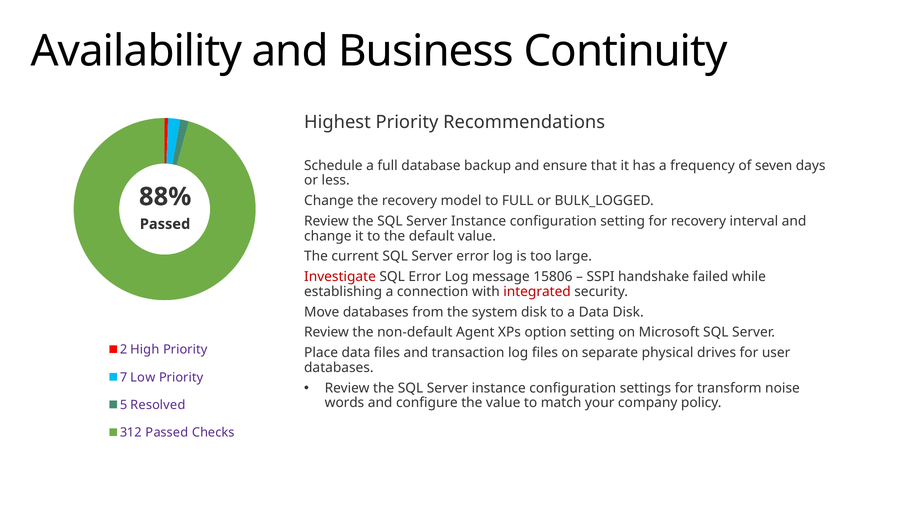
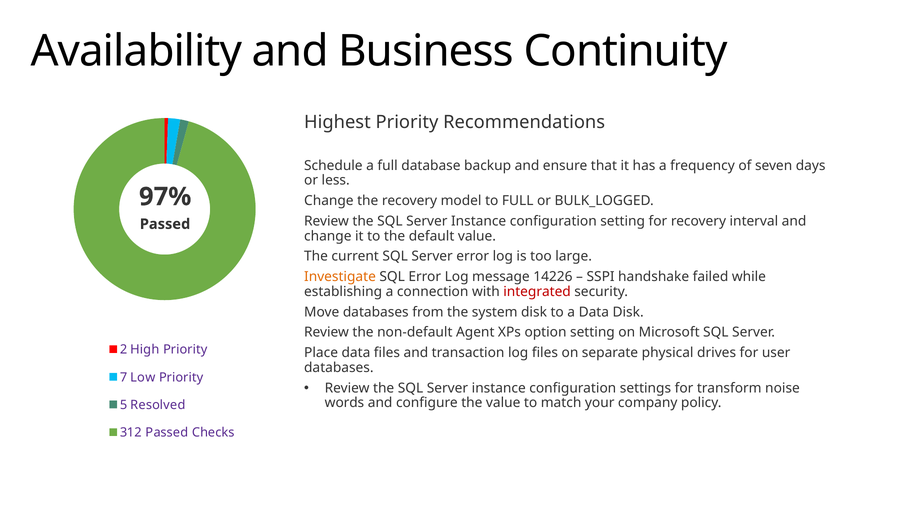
88%: 88% -> 97% (165, 197)
Investigate colour: red -> orange (340, 277)
15806: 15806 -> 14226 (553, 277)
